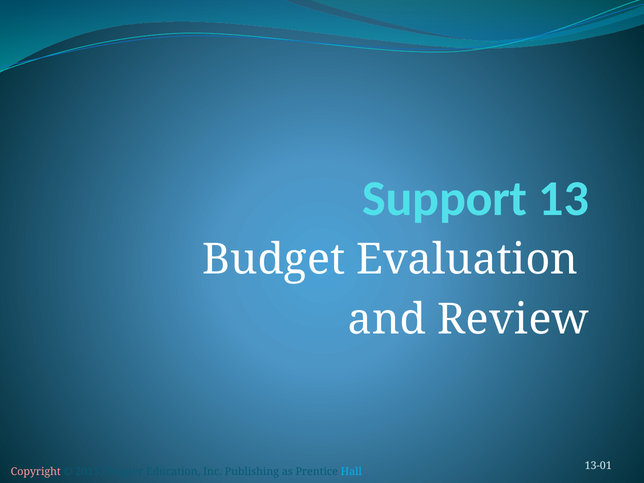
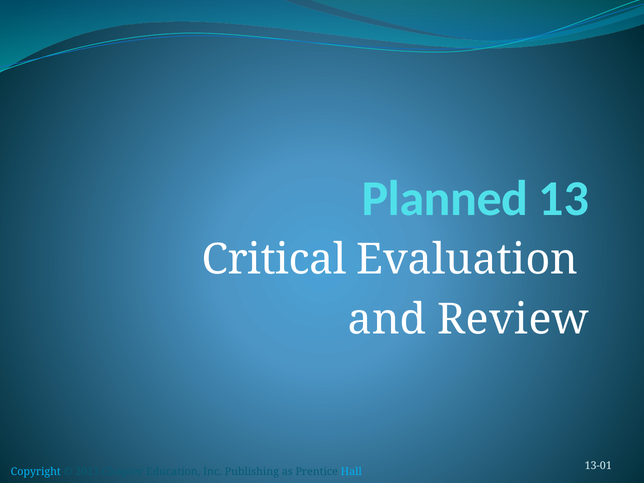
Support: Support -> Planned (445, 199)
Budget: Budget -> Critical (274, 259)
Copyright colour: pink -> light blue (36, 472)
